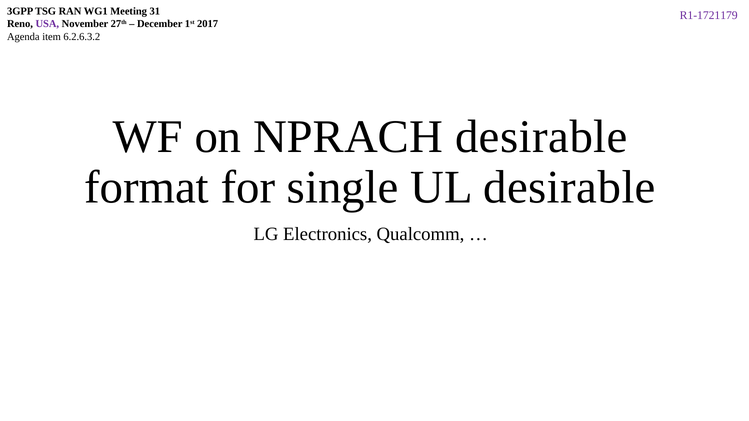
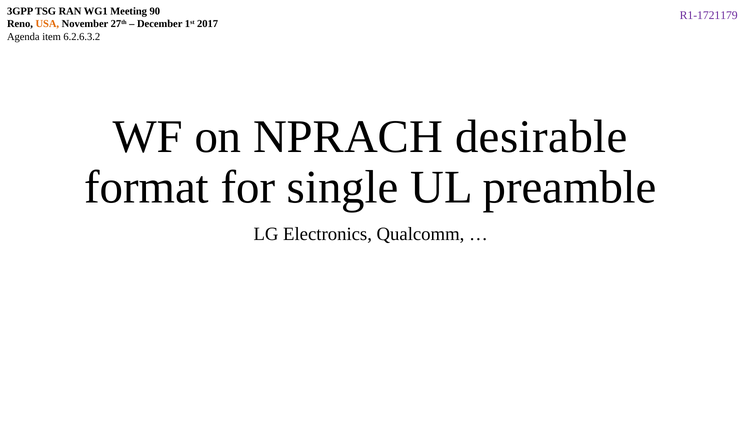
31: 31 -> 90 (155, 11)
USA colour: purple -> orange (47, 24)
UL desirable: desirable -> preamble (570, 187)
